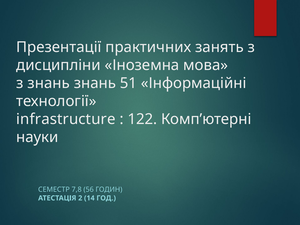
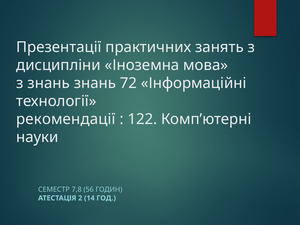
51: 51 -> 72 (128, 83)
infrastructure: infrastructure -> рекомендації (66, 119)
